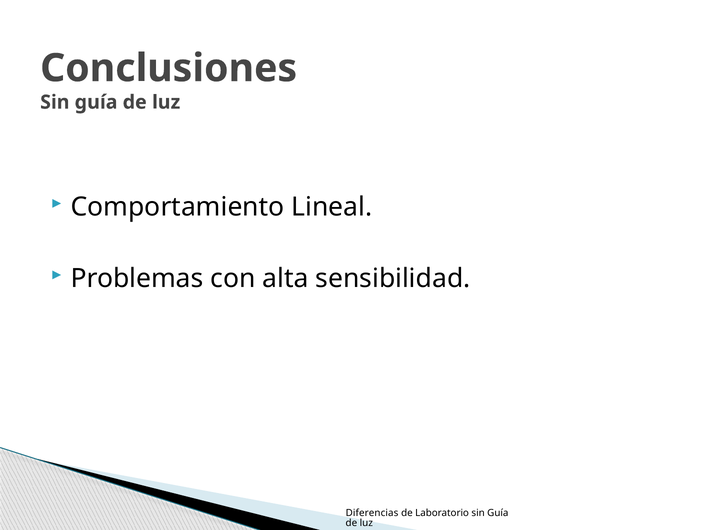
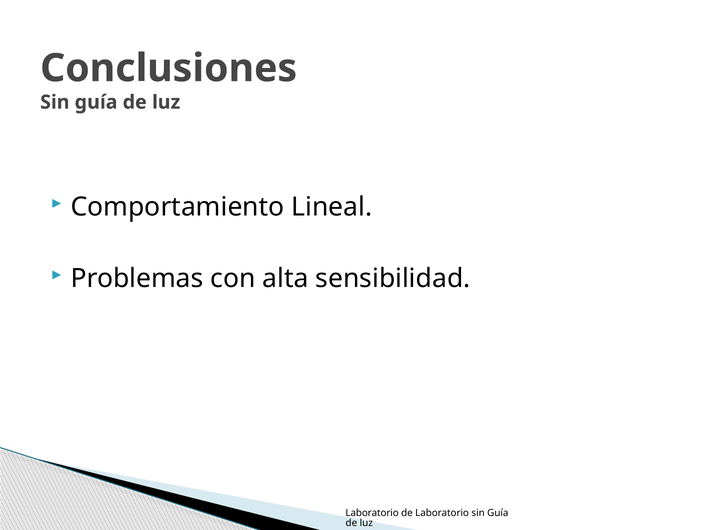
Diferencias: Diferencias -> Laboratorio (372, 513)
